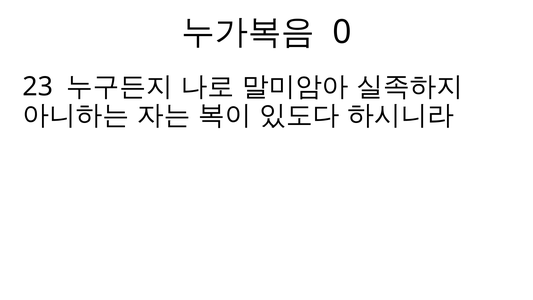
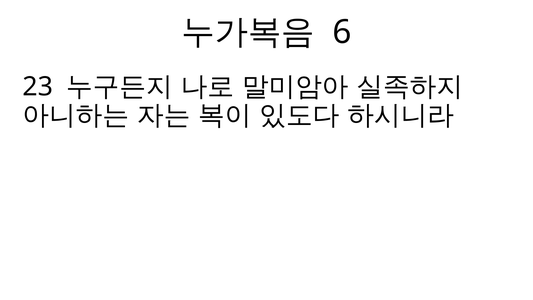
0: 0 -> 6 (342, 32)
